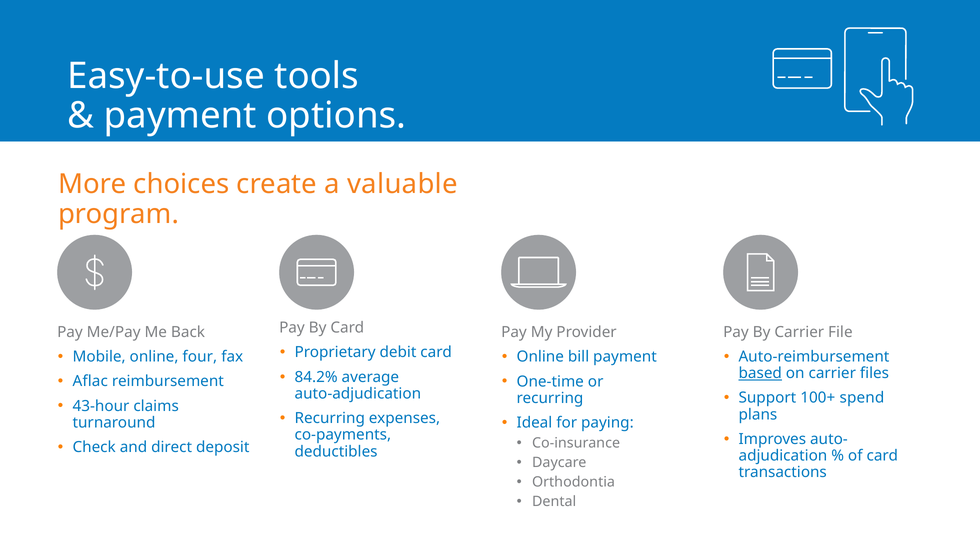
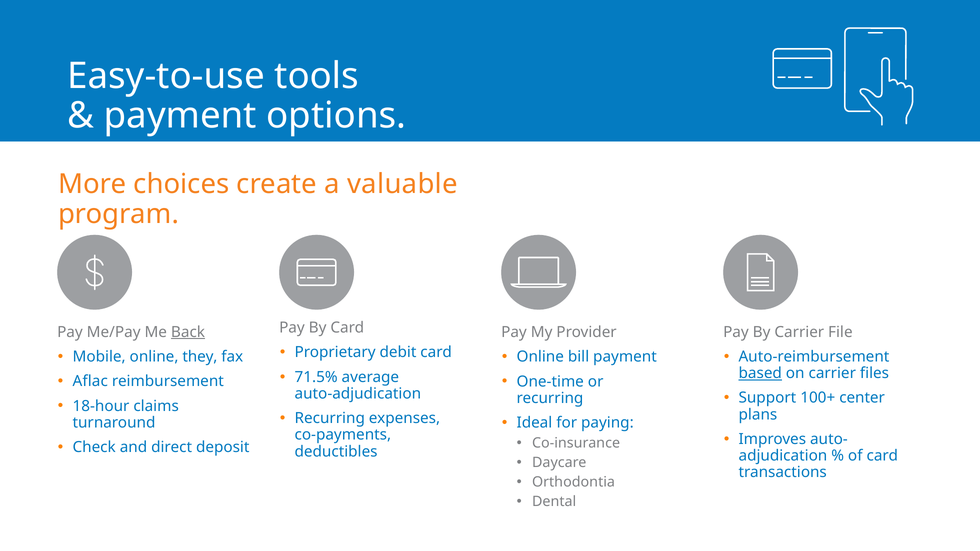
Back underline: none -> present (188, 332)
four: four -> they (200, 357)
84.2%: 84.2% -> 71.5% (316, 377)
spend: spend -> center (862, 398)
43-hour: 43-hour -> 18-hour (101, 406)
